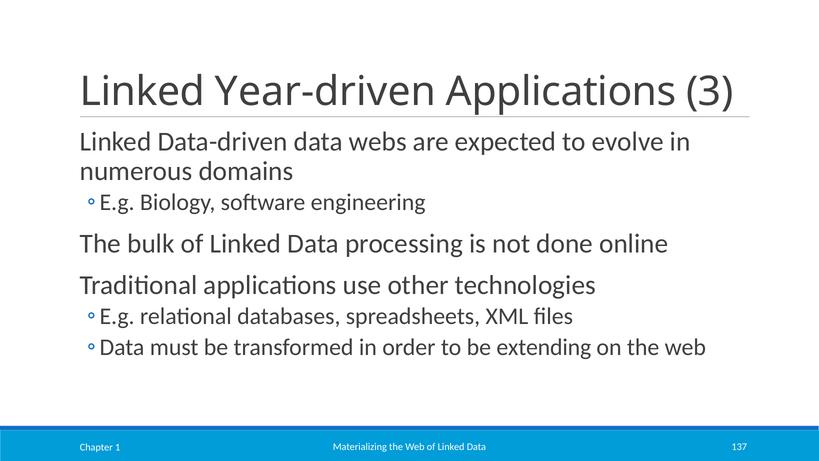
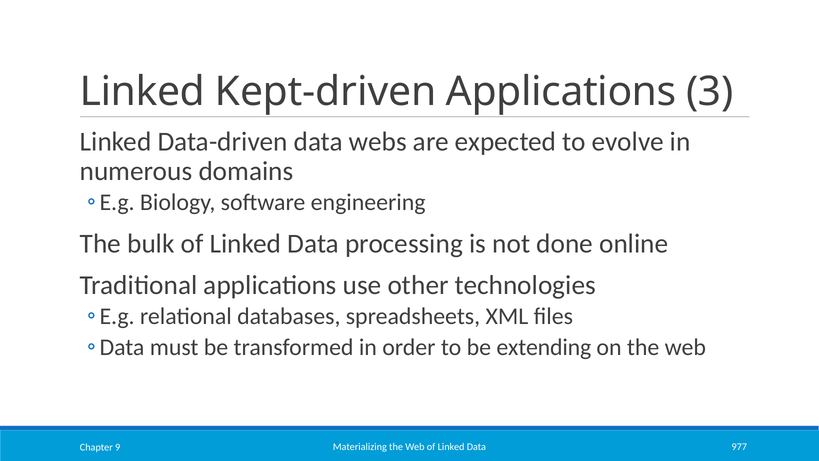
Year-driven: Year-driven -> Kept-driven (326, 92)
137: 137 -> 977 (739, 447)
1: 1 -> 9 (118, 447)
